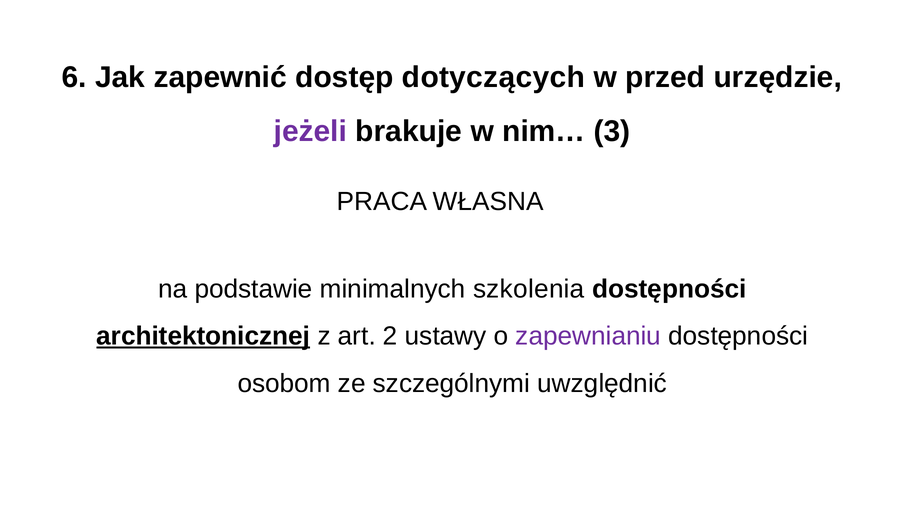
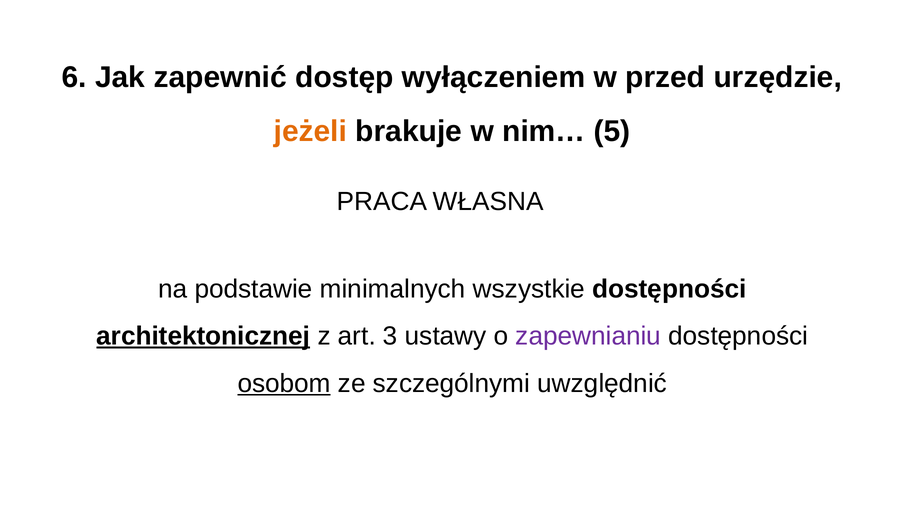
dotyczących: dotyczących -> wyłączeniem (494, 78)
jeżeli colour: purple -> orange (310, 132)
3: 3 -> 5 (612, 132)
szkolenia: szkolenia -> wszystkie (529, 289)
2: 2 -> 3 (390, 336)
osobom underline: none -> present (284, 384)
